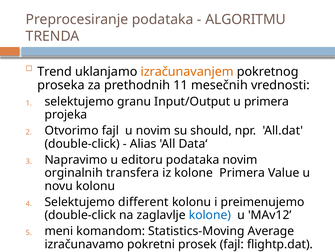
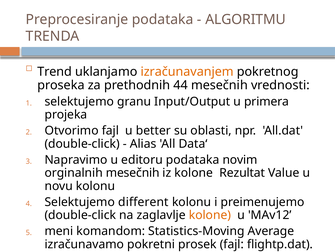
11: 11 -> 44 (181, 85)
u novim: novim -> better (153, 130)
should: should -> oblasti (211, 130)
orginalnih transfera: transfera -> mesečnih (133, 172)
kolone Primera: Primera -> Rezultat (242, 172)
kolone colour: blue -> orange (210, 215)
